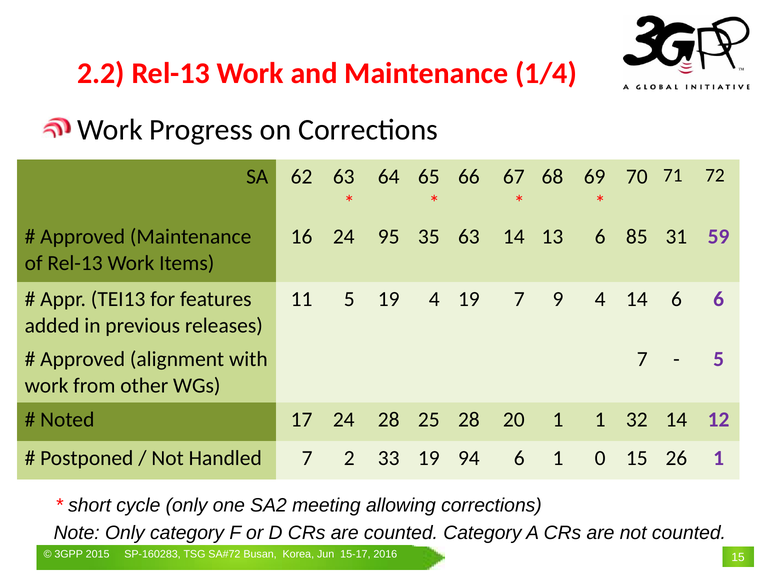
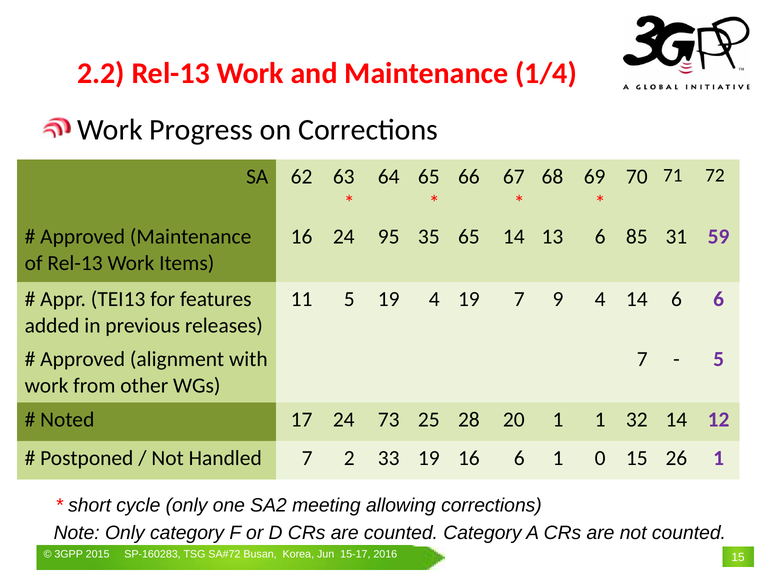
35 63: 63 -> 65 (469, 237)
24 28: 28 -> 73 (389, 420)
19 94: 94 -> 16 (469, 458)
